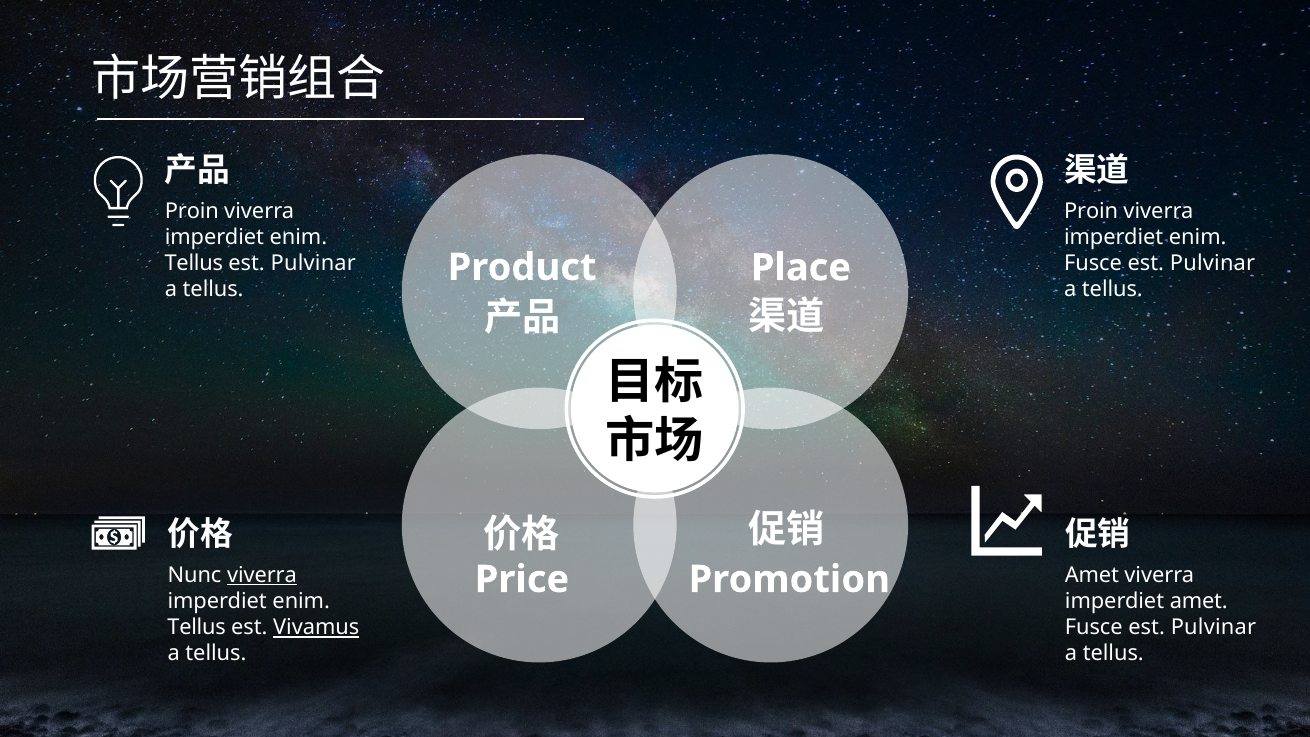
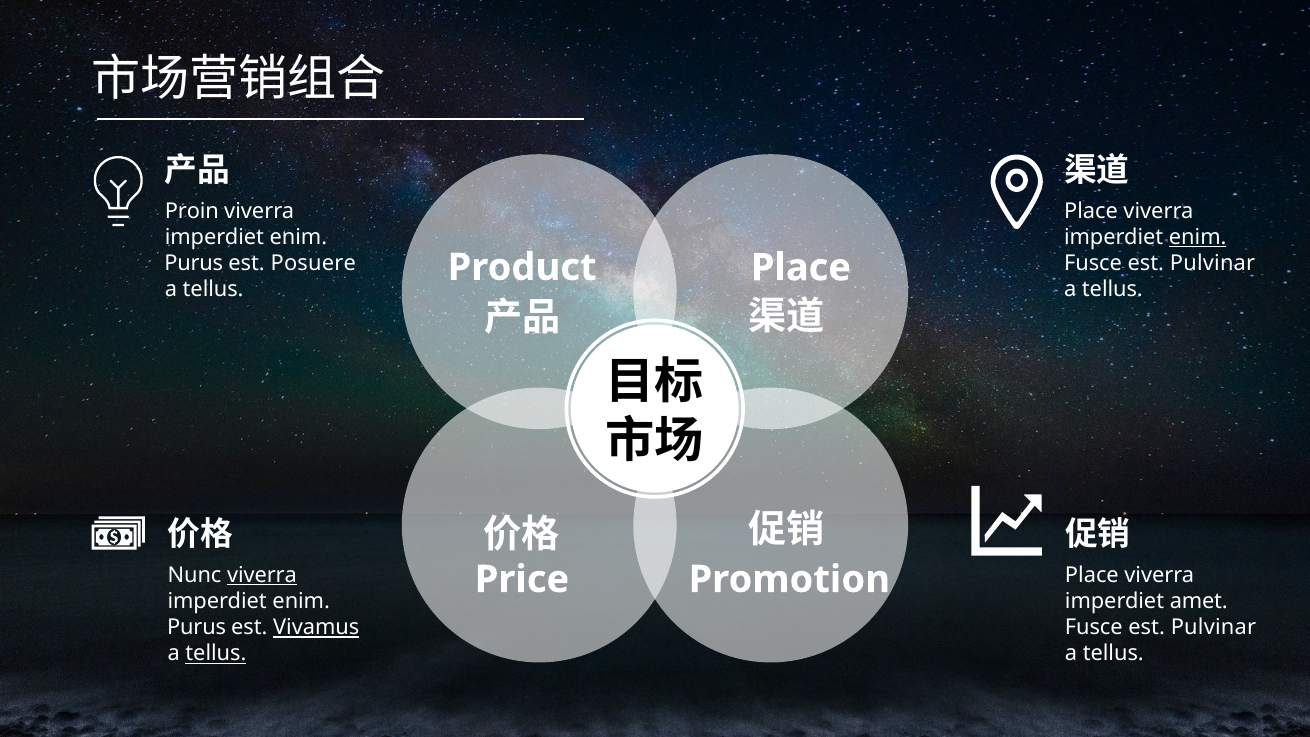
Proin: Proin -> Place (1091, 211)
enim underline: none -> present (1198, 237)
Tellus: Tellus -> Purus (194, 263)
Pulvinar: Pulvinar -> Posuere (313, 263)
Amet: Amet -> Place (1092, 575)
Tellus: Tellus -> Purus (197, 627)
tellus underline: none -> present (216, 654)
